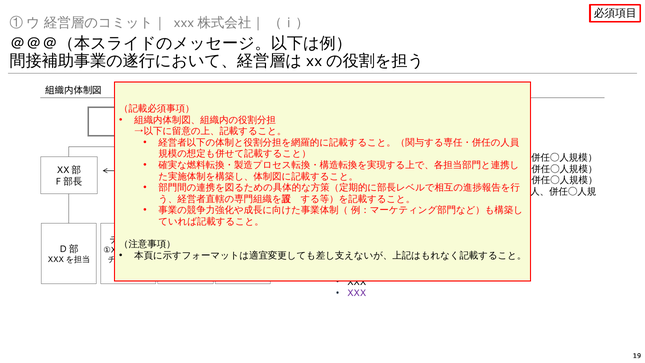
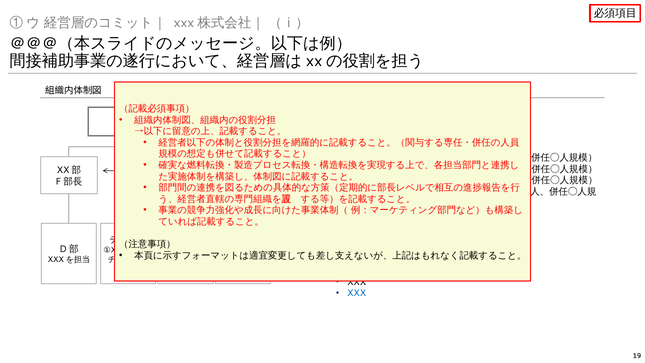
XXX colour: purple -> blue (357, 293)
